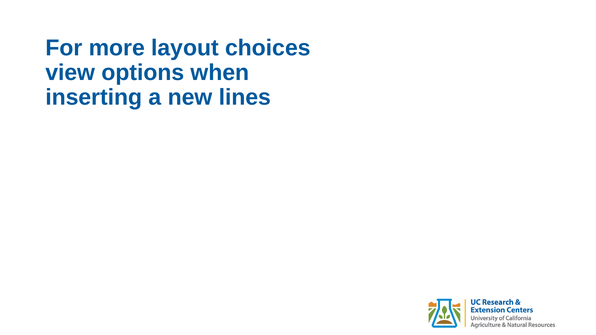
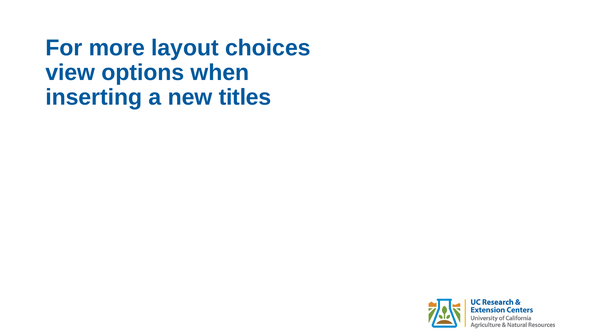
lines: lines -> titles (245, 97)
